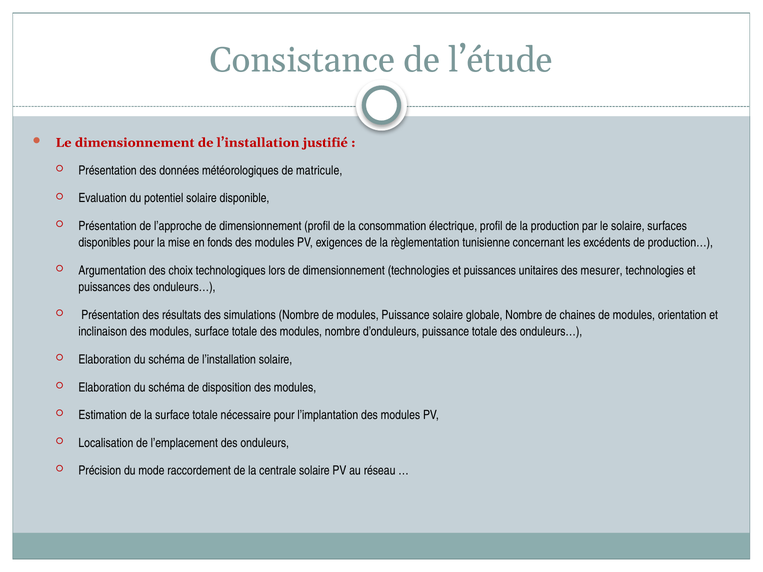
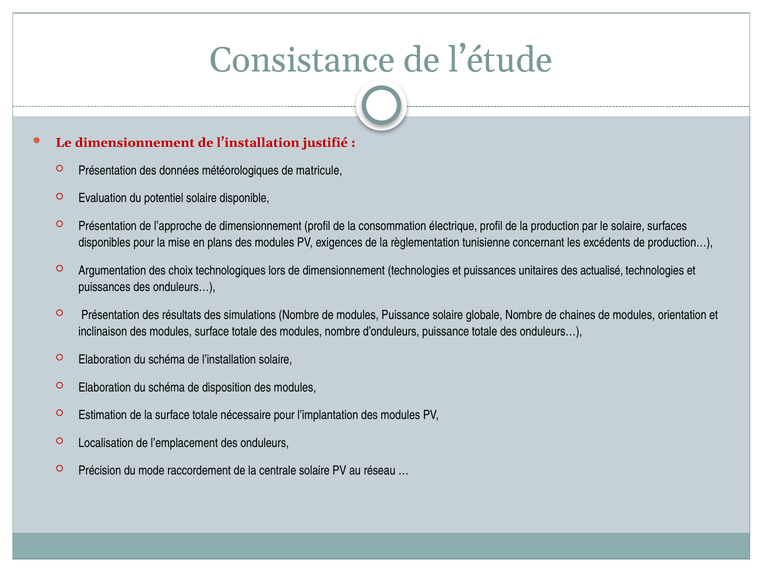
fonds: fonds -> plans (220, 243)
mesurer: mesurer -> actualisé (602, 271)
